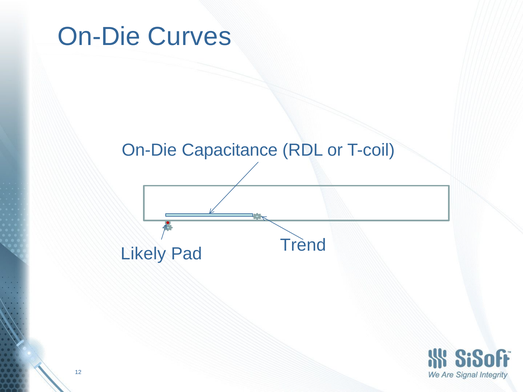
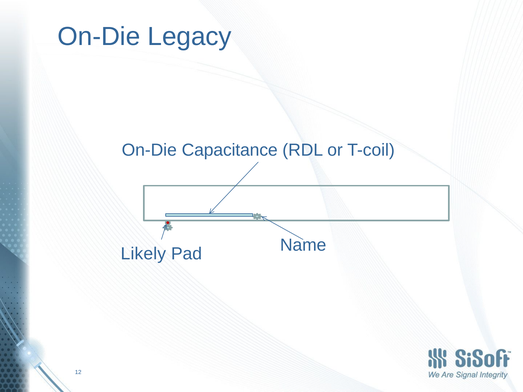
Curves: Curves -> Legacy (190, 37)
Trend: Trend -> Name (303, 245)
